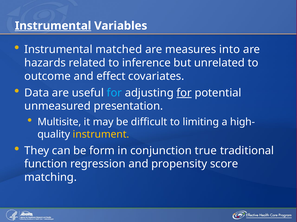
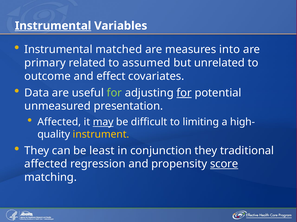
hazards: hazards -> primary (45, 63)
inference: inference -> assumed (146, 63)
for colour: light blue -> light green (114, 93)
Multisite: Multisite -> Affected (59, 122)
may underline: none -> present (103, 122)
form: form -> least (102, 151)
conjunction true: true -> they (206, 151)
function: function -> affected (46, 164)
score underline: none -> present (224, 164)
